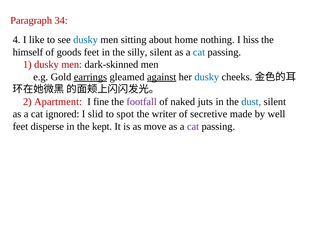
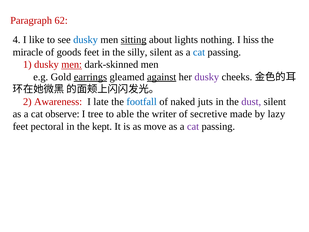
34: 34 -> 62 (61, 20)
sitting underline: none -> present (134, 40)
home: home -> lights (186, 40)
himself: himself -> miracle (28, 52)
men underline: none -> present (72, 65)
dusky colour: blue -> purple (207, 77)
Apartment: Apartment -> Awareness (58, 102)
fine: fine -> late (101, 102)
footfall colour: purple -> blue (142, 102)
dust colour: blue -> purple (251, 102)
ignored: ignored -> observe (62, 114)
slid: slid -> tree (96, 114)
spot: spot -> able (125, 114)
well: well -> lazy (276, 114)
disperse: disperse -> pectoral (47, 126)
